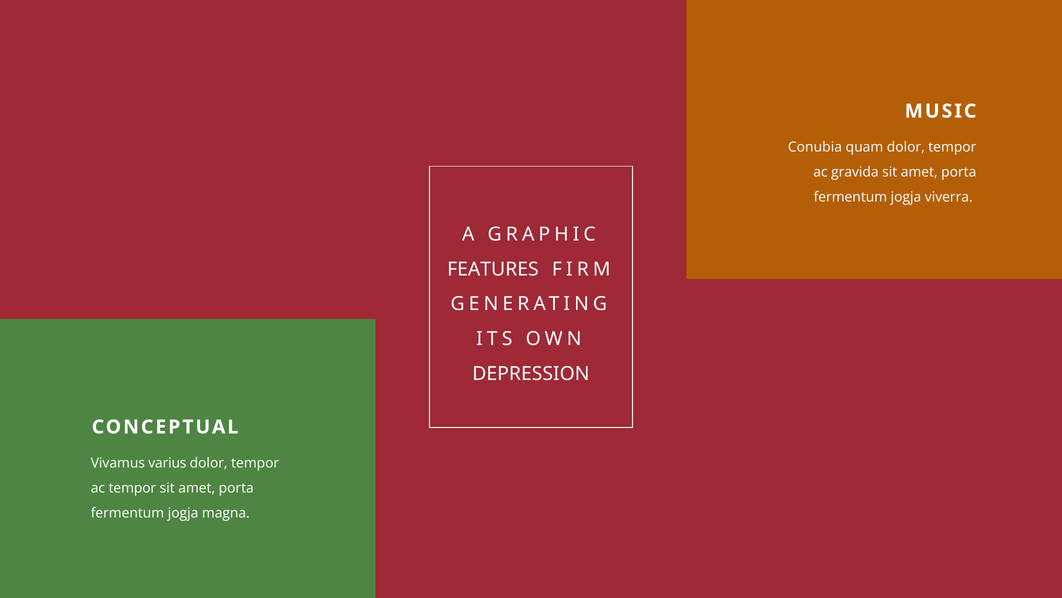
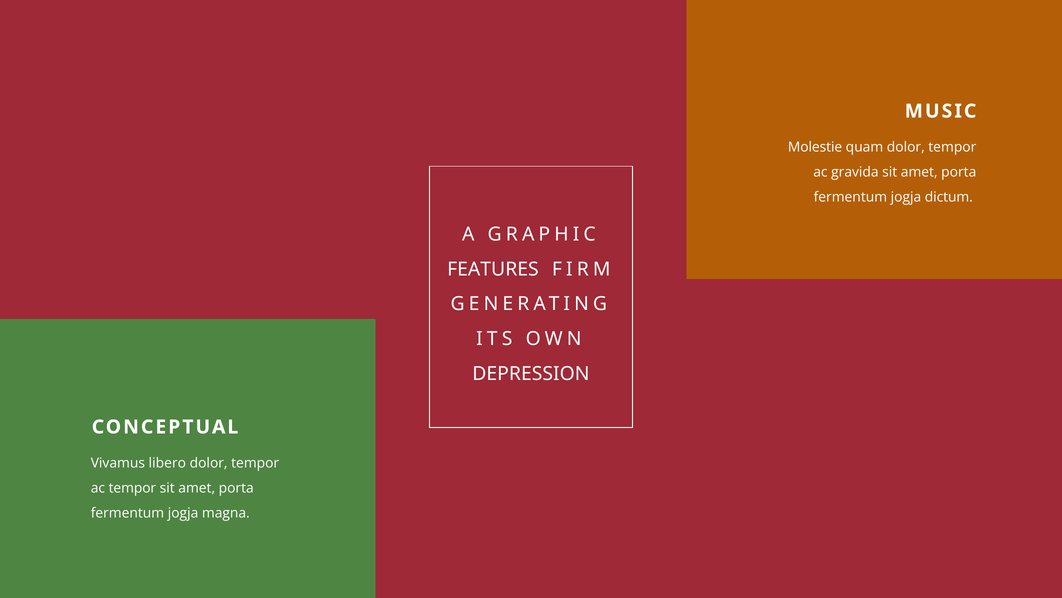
Conubia: Conubia -> Molestie (815, 147)
viverra: viverra -> dictum (949, 197)
varius: varius -> libero (167, 463)
